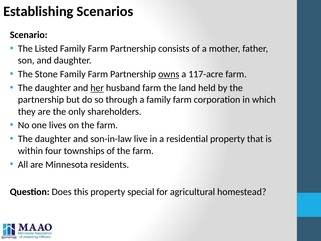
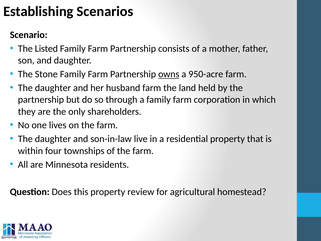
117-acre: 117-acre -> 950-acre (206, 74)
her underline: present -> none (97, 88)
special: special -> review (141, 192)
